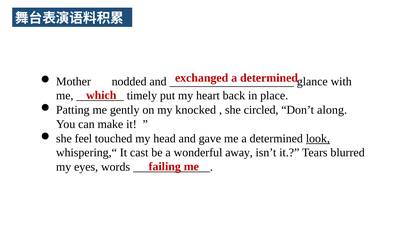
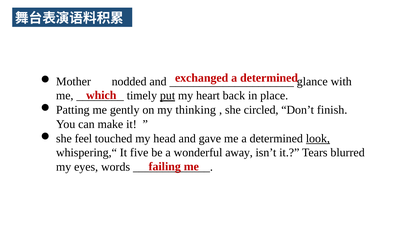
put underline: none -> present (168, 96)
knocked: knocked -> thinking (196, 110)
along: along -> finish (332, 110)
cast: cast -> five (139, 153)
